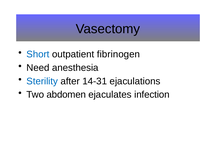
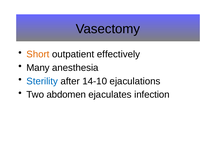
Short colour: blue -> orange (38, 54)
fibrinogen: fibrinogen -> effectively (119, 54)
Need: Need -> Many (38, 68)
14-31: 14-31 -> 14-10 (95, 81)
